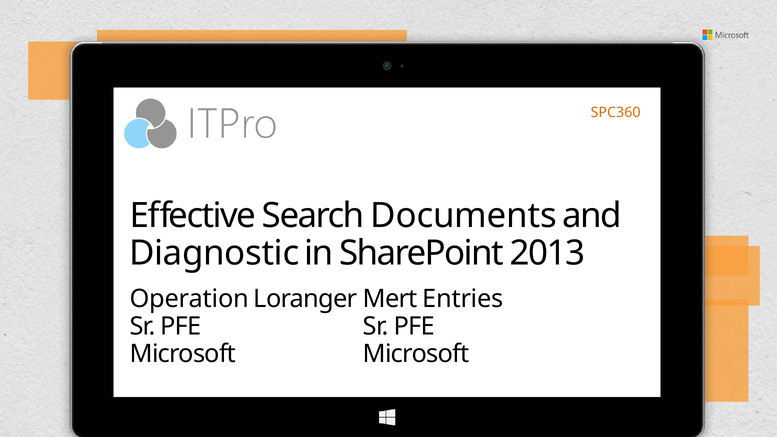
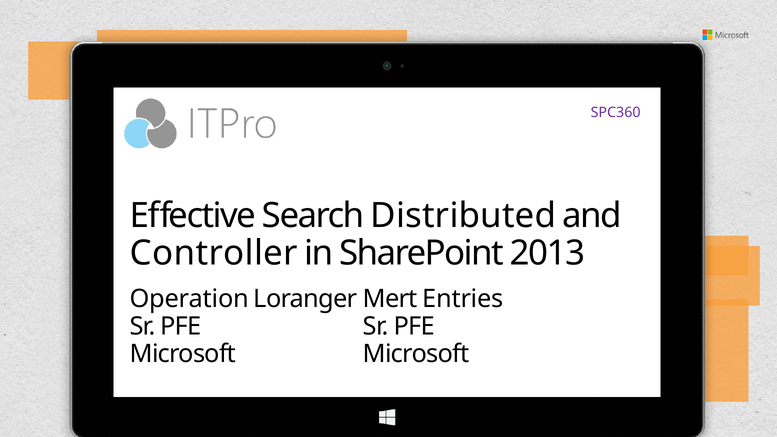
SPC360 colour: orange -> purple (616, 113)
Documents: Documents -> Distributed (463, 216)
Diagnostic: Diagnostic -> Controller (214, 253)
